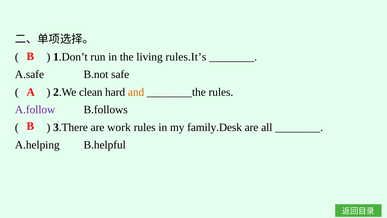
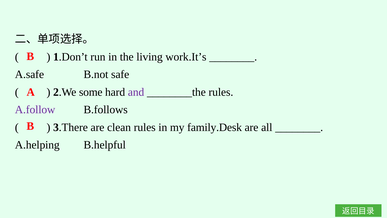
rules.It’s: rules.It’s -> work.It’s (186, 57)
clean: clean -> some (91, 92)
and colour: orange -> purple (136, 92)
work: work -> clean (119, 127)
